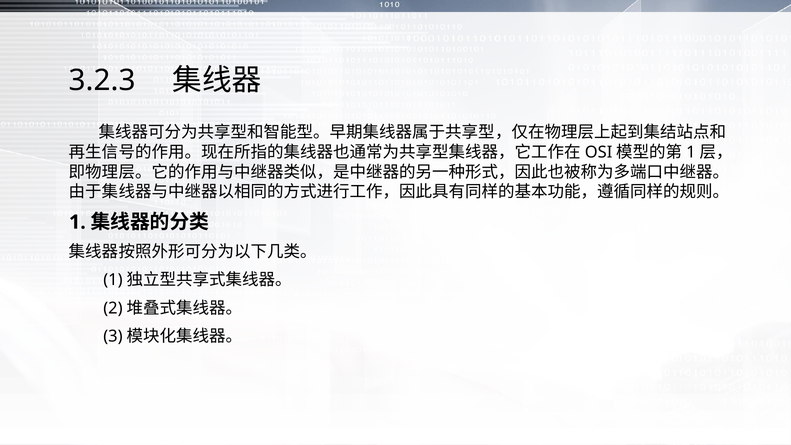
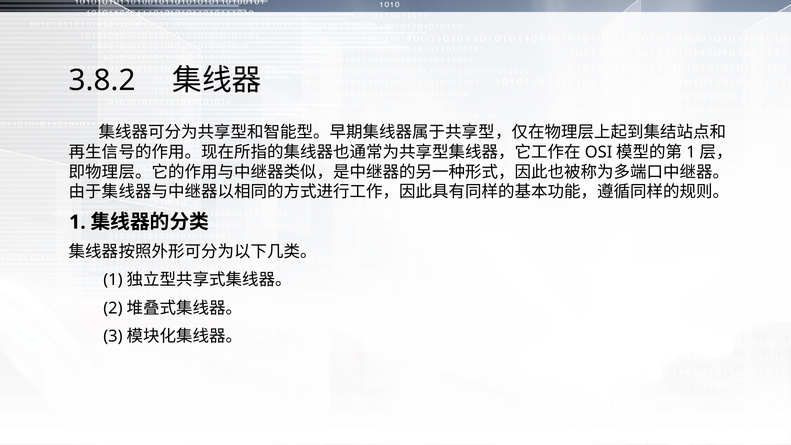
3.2.3: 3.2.3 -> 3.8.2 (102, 81)
